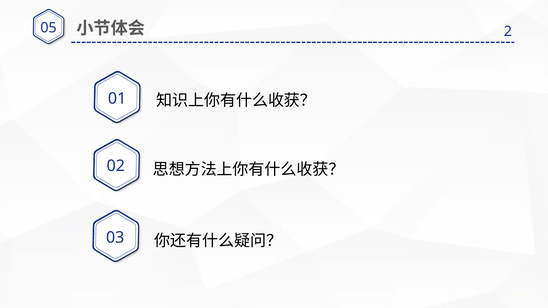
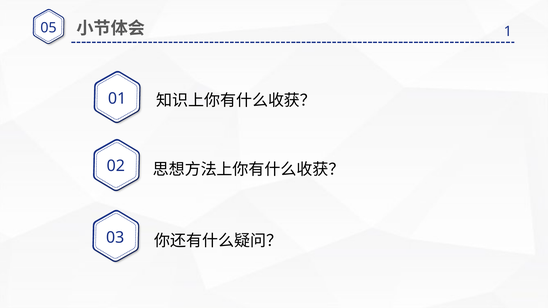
2: 2 -> 1 (508, 32)
